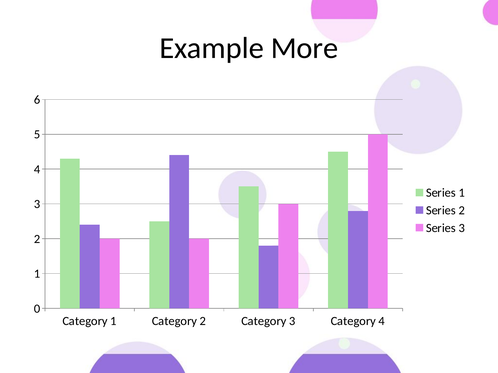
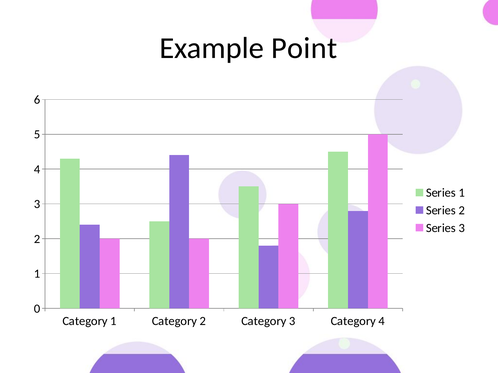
More: More -> Point (304, 48)
